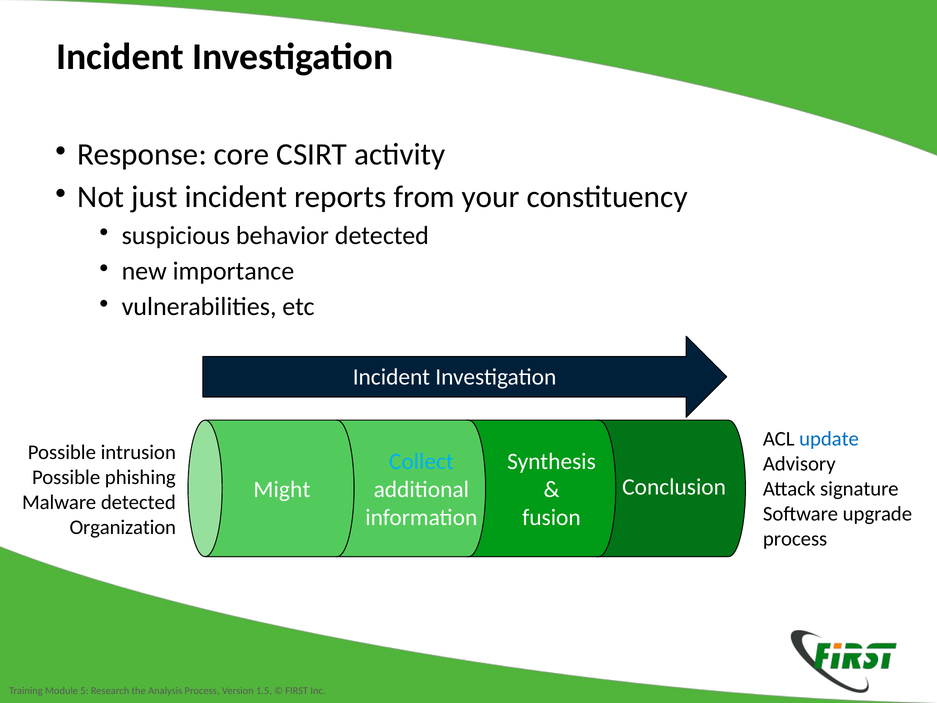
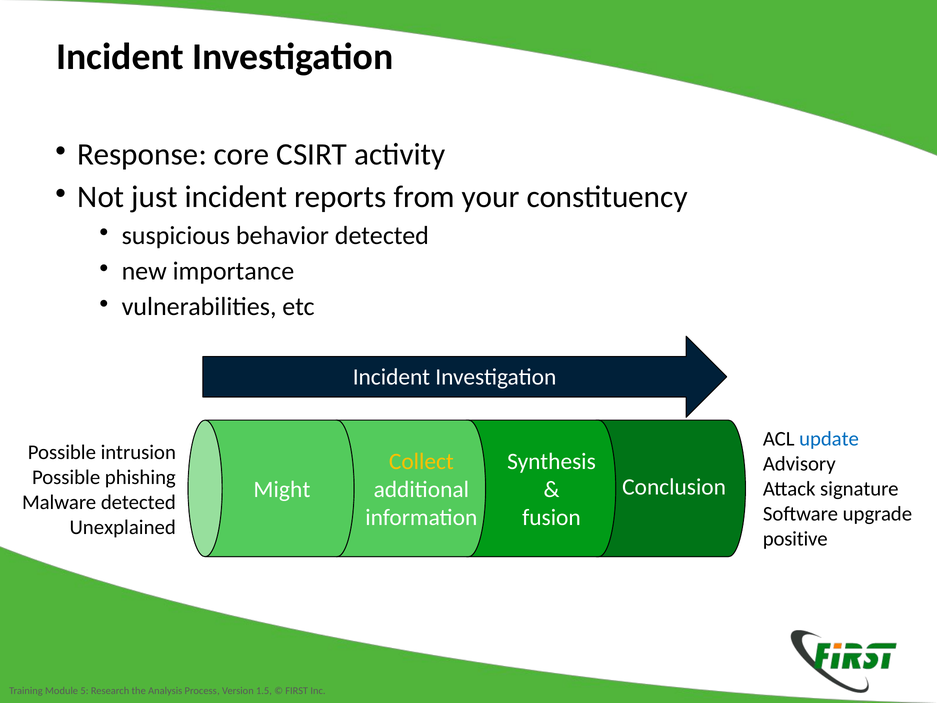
Collect colour: light blue -> yellow (421, 461)
Organization: Organization -> Unexplained (123, 527)
process: process -> positive (795, 539)
